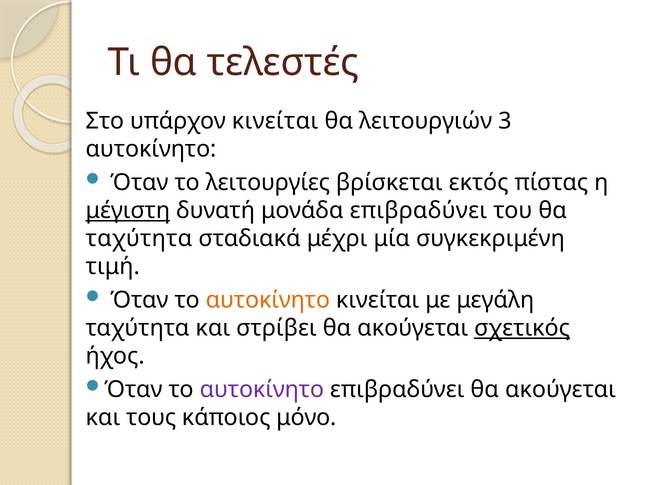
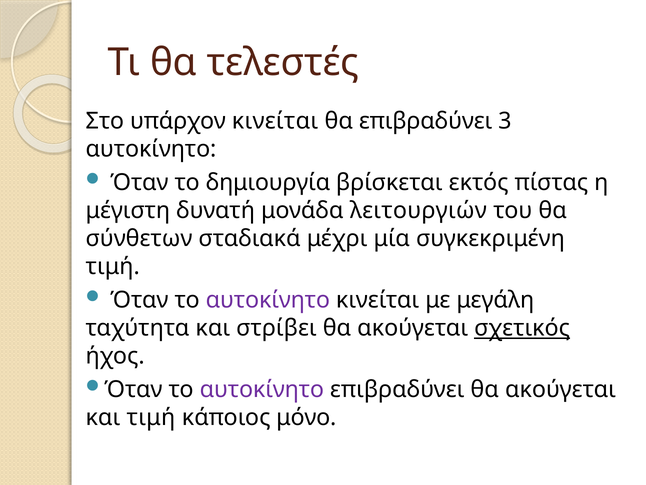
θα λειτουργιών: λειτουργιών -> επιβραδύνει (426, 121)
λειτουργίες: λειτουργίες -> δημιουργία (268, 182)
μέγιστη underline: present -> none (128, 210)
μονάδα επιβραδύνει: επιβραδύνει -> λειτουργιών (418, 210)
ταχύτητα: ταχύτητα -> σύνθετων (139, 238)
αυτοκίνητο colour: orange -> purple (268, 300)
και τους: τους -> τιμή (151, 417)
